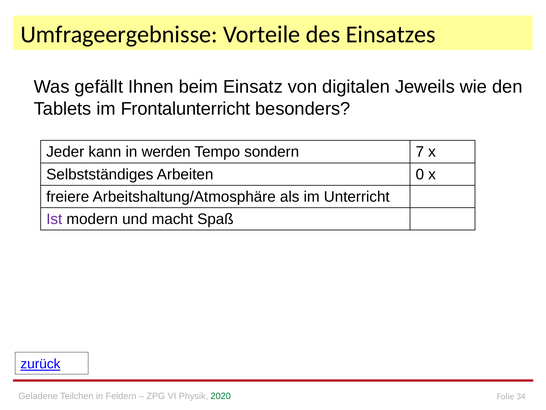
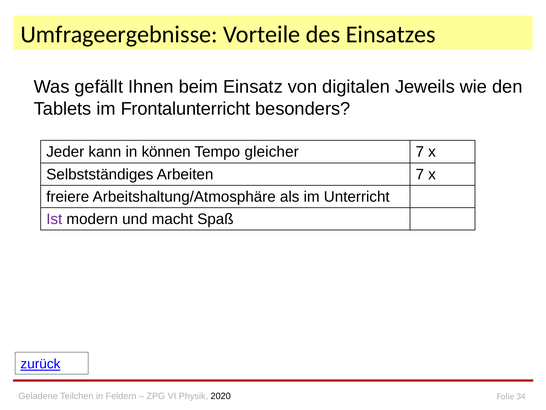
werden: werden -> können (166, 152)
sondern: sondern -> gleicher (272, 152)
Arbeiten 0: 0 -> 7 (420, 174)
2020 colour: green -> black (221, 396)
